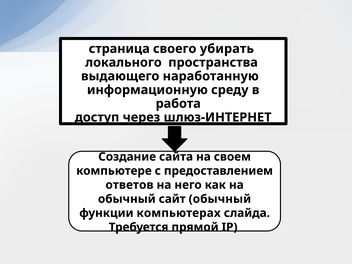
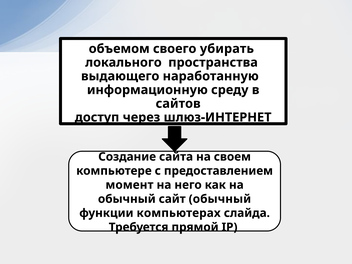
страница: страница -> объемом (119, 49)
работа: работа -> сайтов (178, 104)
ответов: ответов -> момент (129, 185)
